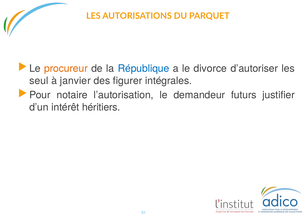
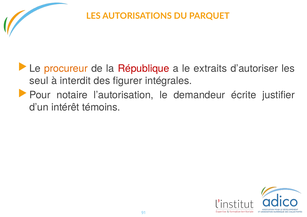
République colour: blue -> red (144, 69)
divorce: divorce -> extraits (210, 69)
janvier: janvier -> interdit (75, 81)
futurs: futurs -> écrite (244, 95)
héritiers: héritiers -> témoins (101, 107)
